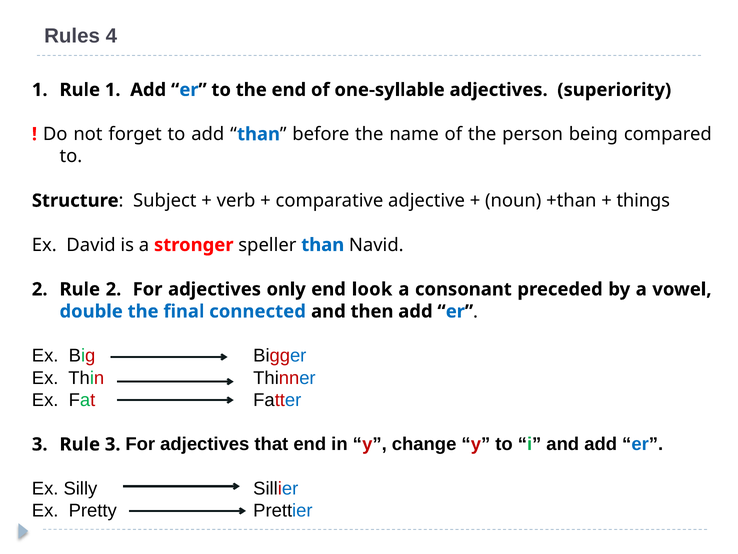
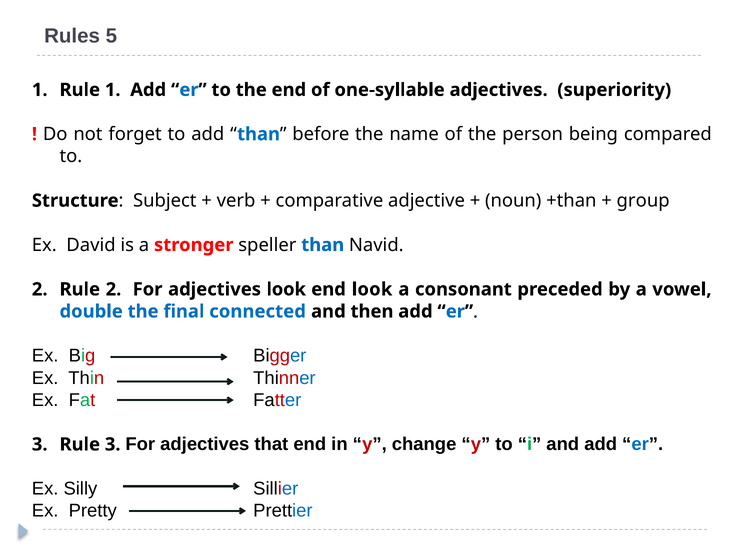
4: 4 -> 5 (111, 36)
things: things -> group (643, 200)
adjectives only: only -> look (286, 289)
